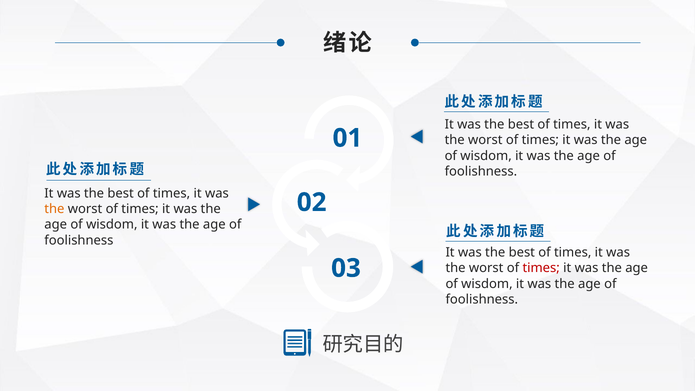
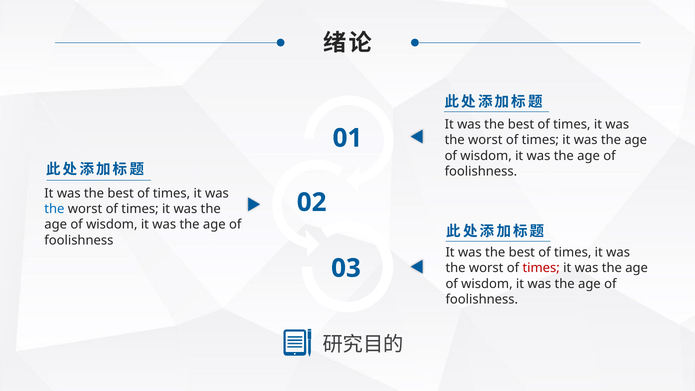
the colour: orange -> blue (54, 209)
